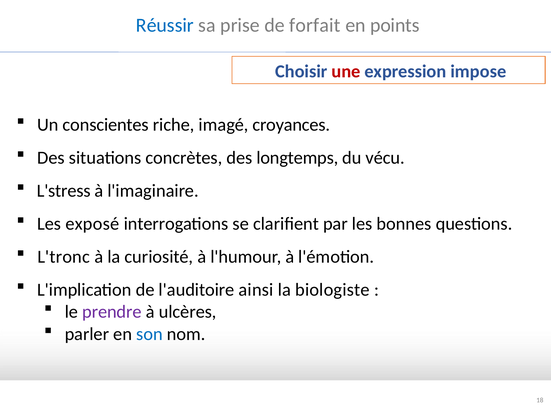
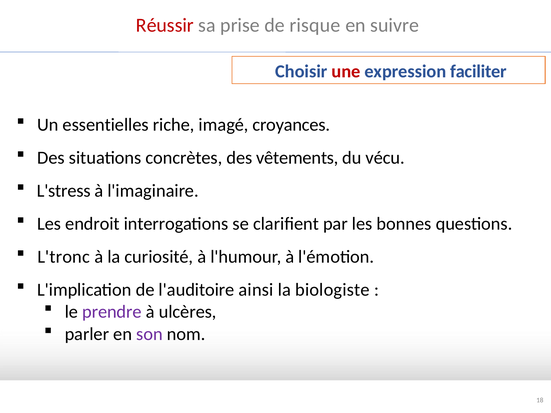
Réussir colour: blue -> red (165, 25)
forfait: forfait -> risque (315, 25)
points: points -> suivre (395, 25)
impose: impose -> faciliter (478, 71)
conscientes: conscientes -> essentielles (106, 125)
longtemps: longtemps -> vêtements (297, 158)
exposé: exposé -> endroit (92, 224)
son colour: blue -> purple (150, 334)
